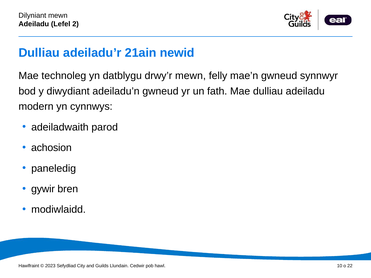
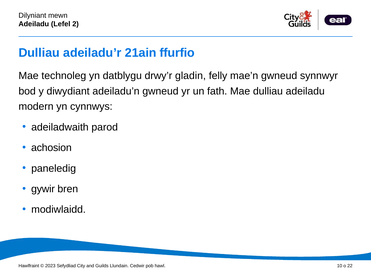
newid: newid -> ffurfio (177, 53)
drwy’r mewn: mewn -> gladin (190, 76)
